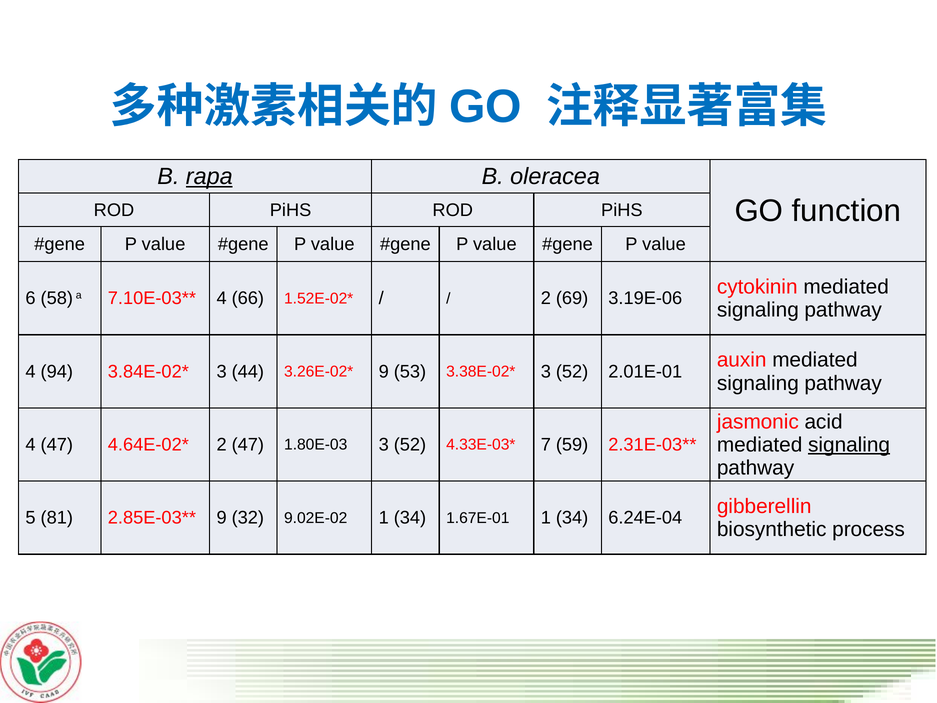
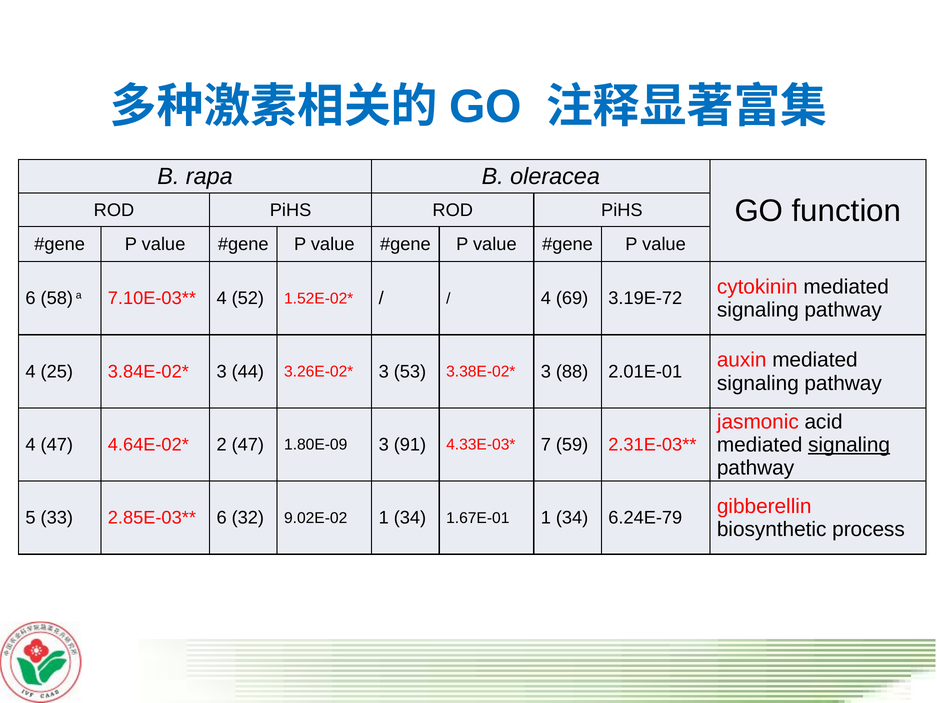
rapa underline: present -> none (209, 177)
66: 66 -> 52 (248, 298)
2: 2 -> 4 (546, 298)
3.19E-06: 3.19E-06 -> 3.19E-72 (645, 298)
94: 94 -> 25 (57, 371)
9: 9 -> 3 (384, 371)
52: 52 -> 88 (572, 371)
1.80E-03: 1.80E-03 -> 1.80E-09 (316, 445)
52: 52 -> 91 (410, 445)
81: 81 -> 33 (57, 518)
9: 9 -> 6 (222, 518)
6.24E-04: 6.24E-04 -> 6.24E-79 (645, 518)
